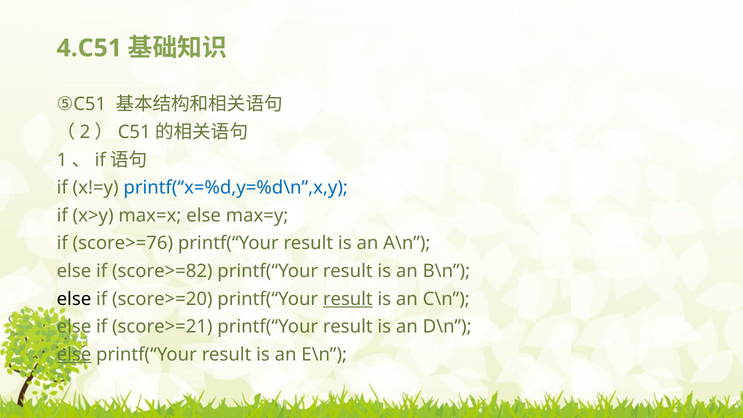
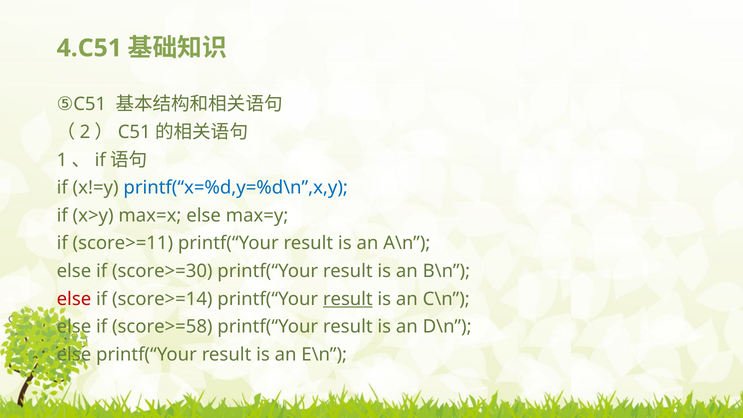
score>=76: score>=76 -> score>=11 (123, 243)
score>=82: score>=82 -> score>=30 (162, 271)
else colour: black -> red (74, 299)
score>=20: score>=20 -> score>=14 (162, 299)
score>=21: score>=21 -> score>=58 (162, 327)
else underline: present -> none (74, 354)
